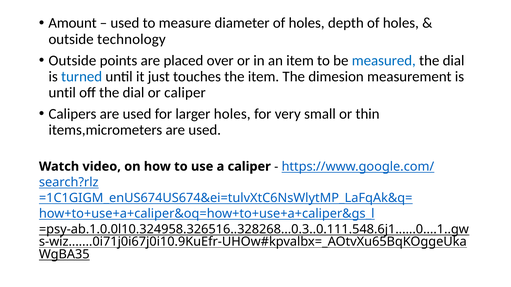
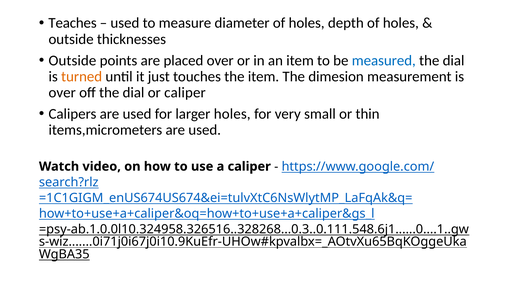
Amount: Amount -> Teaches (73, 23)
technology: technology -> thicknesses (131, 39)
turned colour: blue -> orange (82, 77)
until: until -> over (62, 93)
